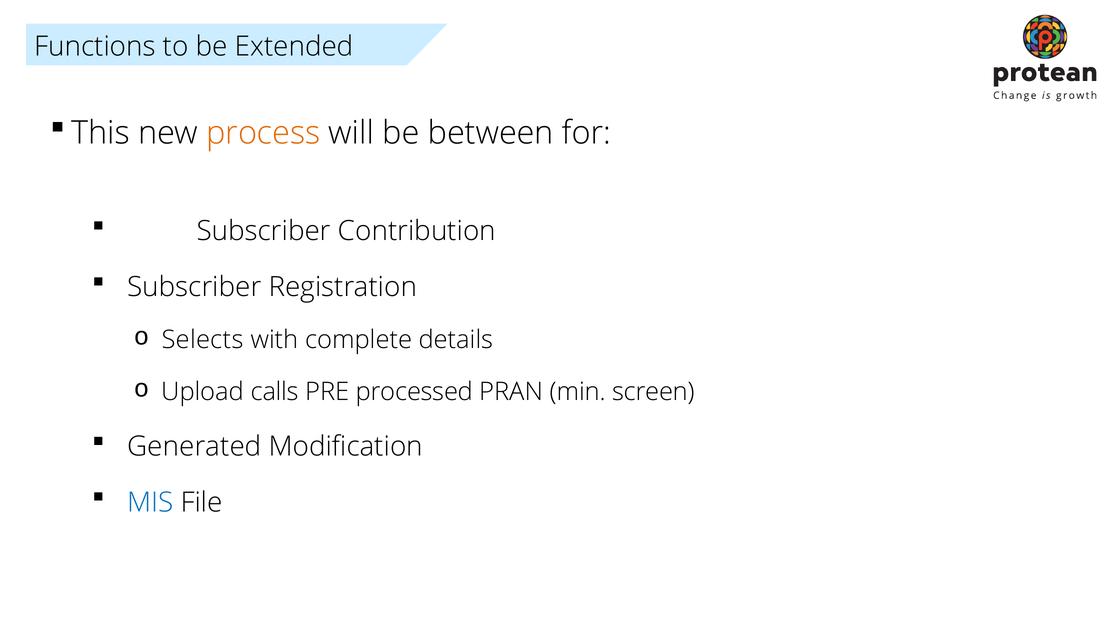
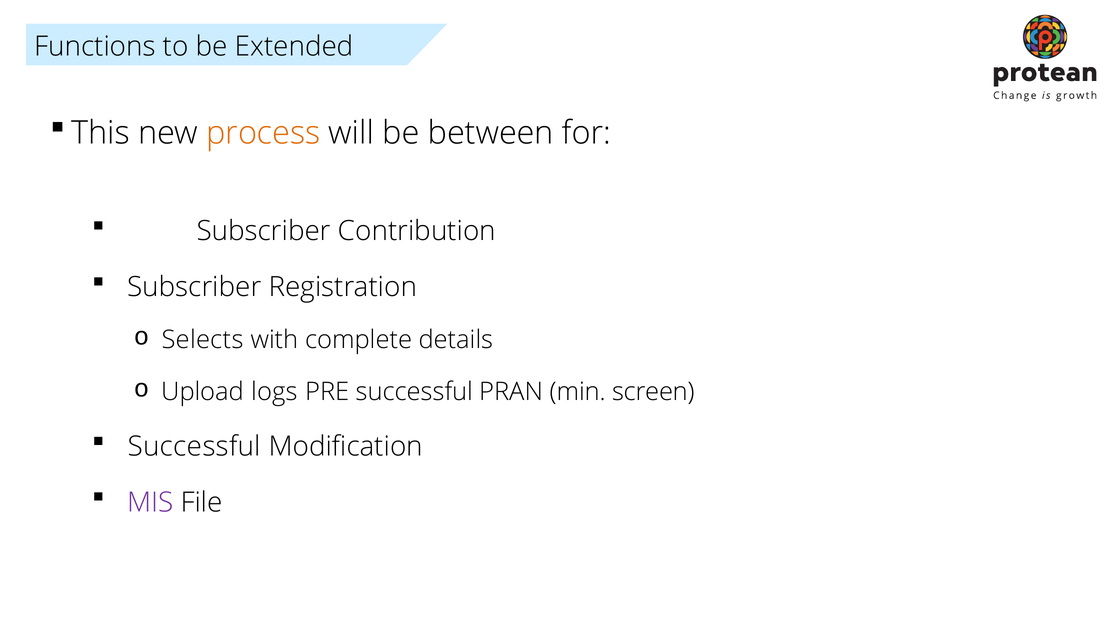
calls: calls -> logs (274, 392)
PRE processed: processed -> successful (414, 392)
Generated: Generated -> Successful (194, 447)
MIS colour: blue -> purple (150, 502)
